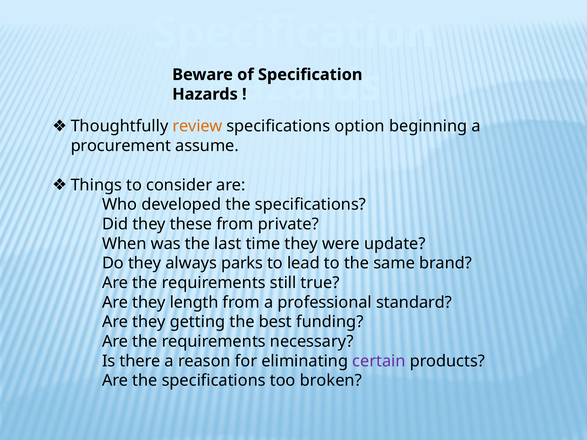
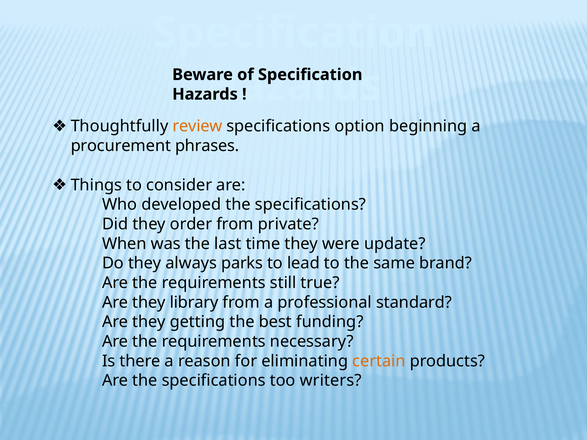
assume: assume -> phrases (207, 146)
these: these -> order (191, 224)
length: length -> library (194, 303)
certain colour: purple -> orange (379, 361)
broken: broken -> writers (331, 381)
